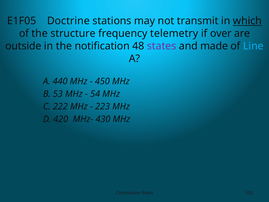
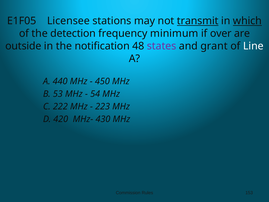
Doctrine: Doctrine -> Licensee (68, 21)
transmit underline: none -> present (198, 21)
structure: structure -> detection (73, 33)
telemetry: telemetry -> minimum (174, 33)
made: made -> grant (214, 46)
Line colour: light blue -> white (253, 46)
